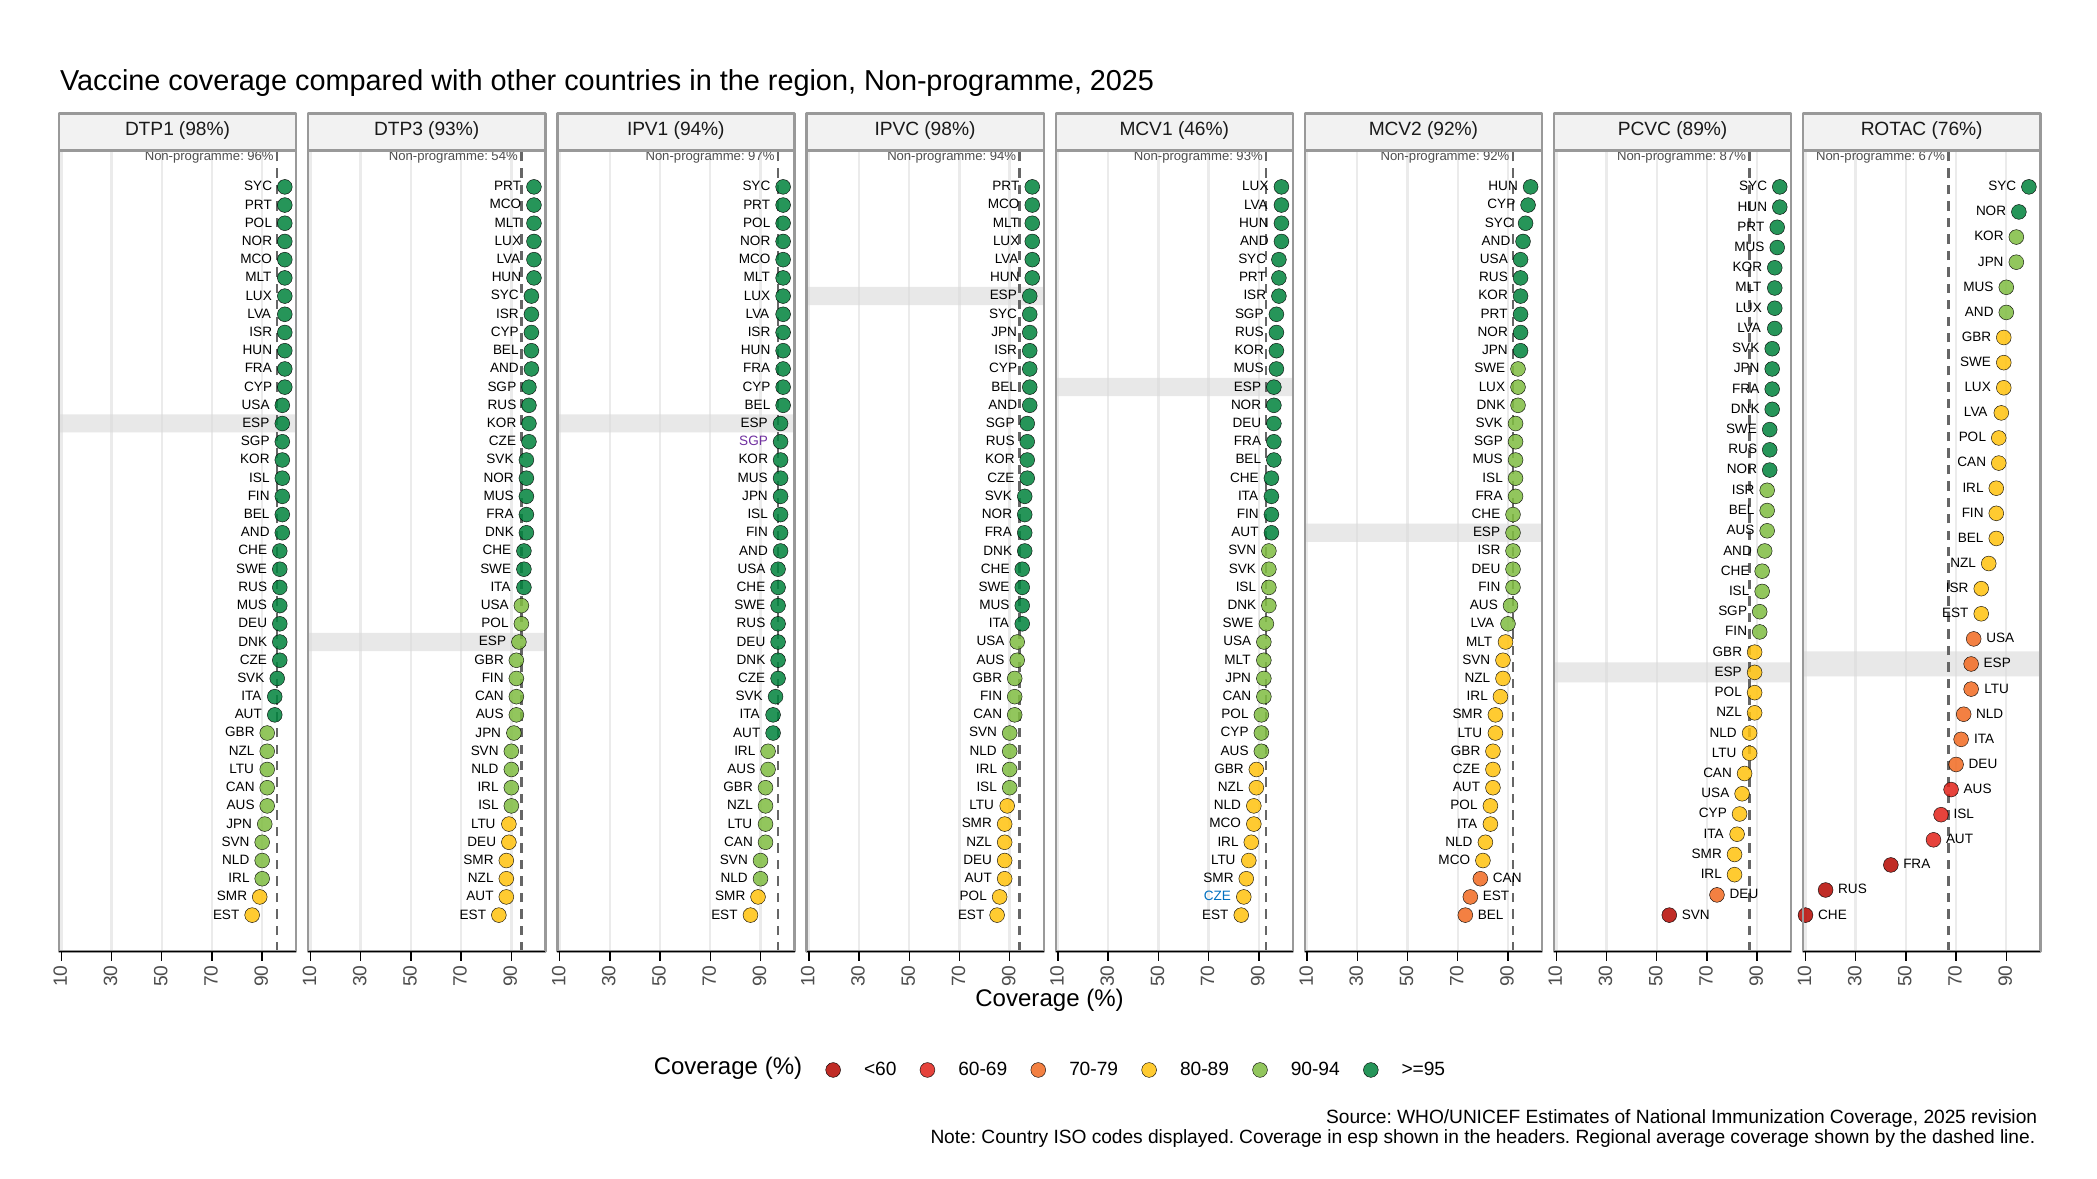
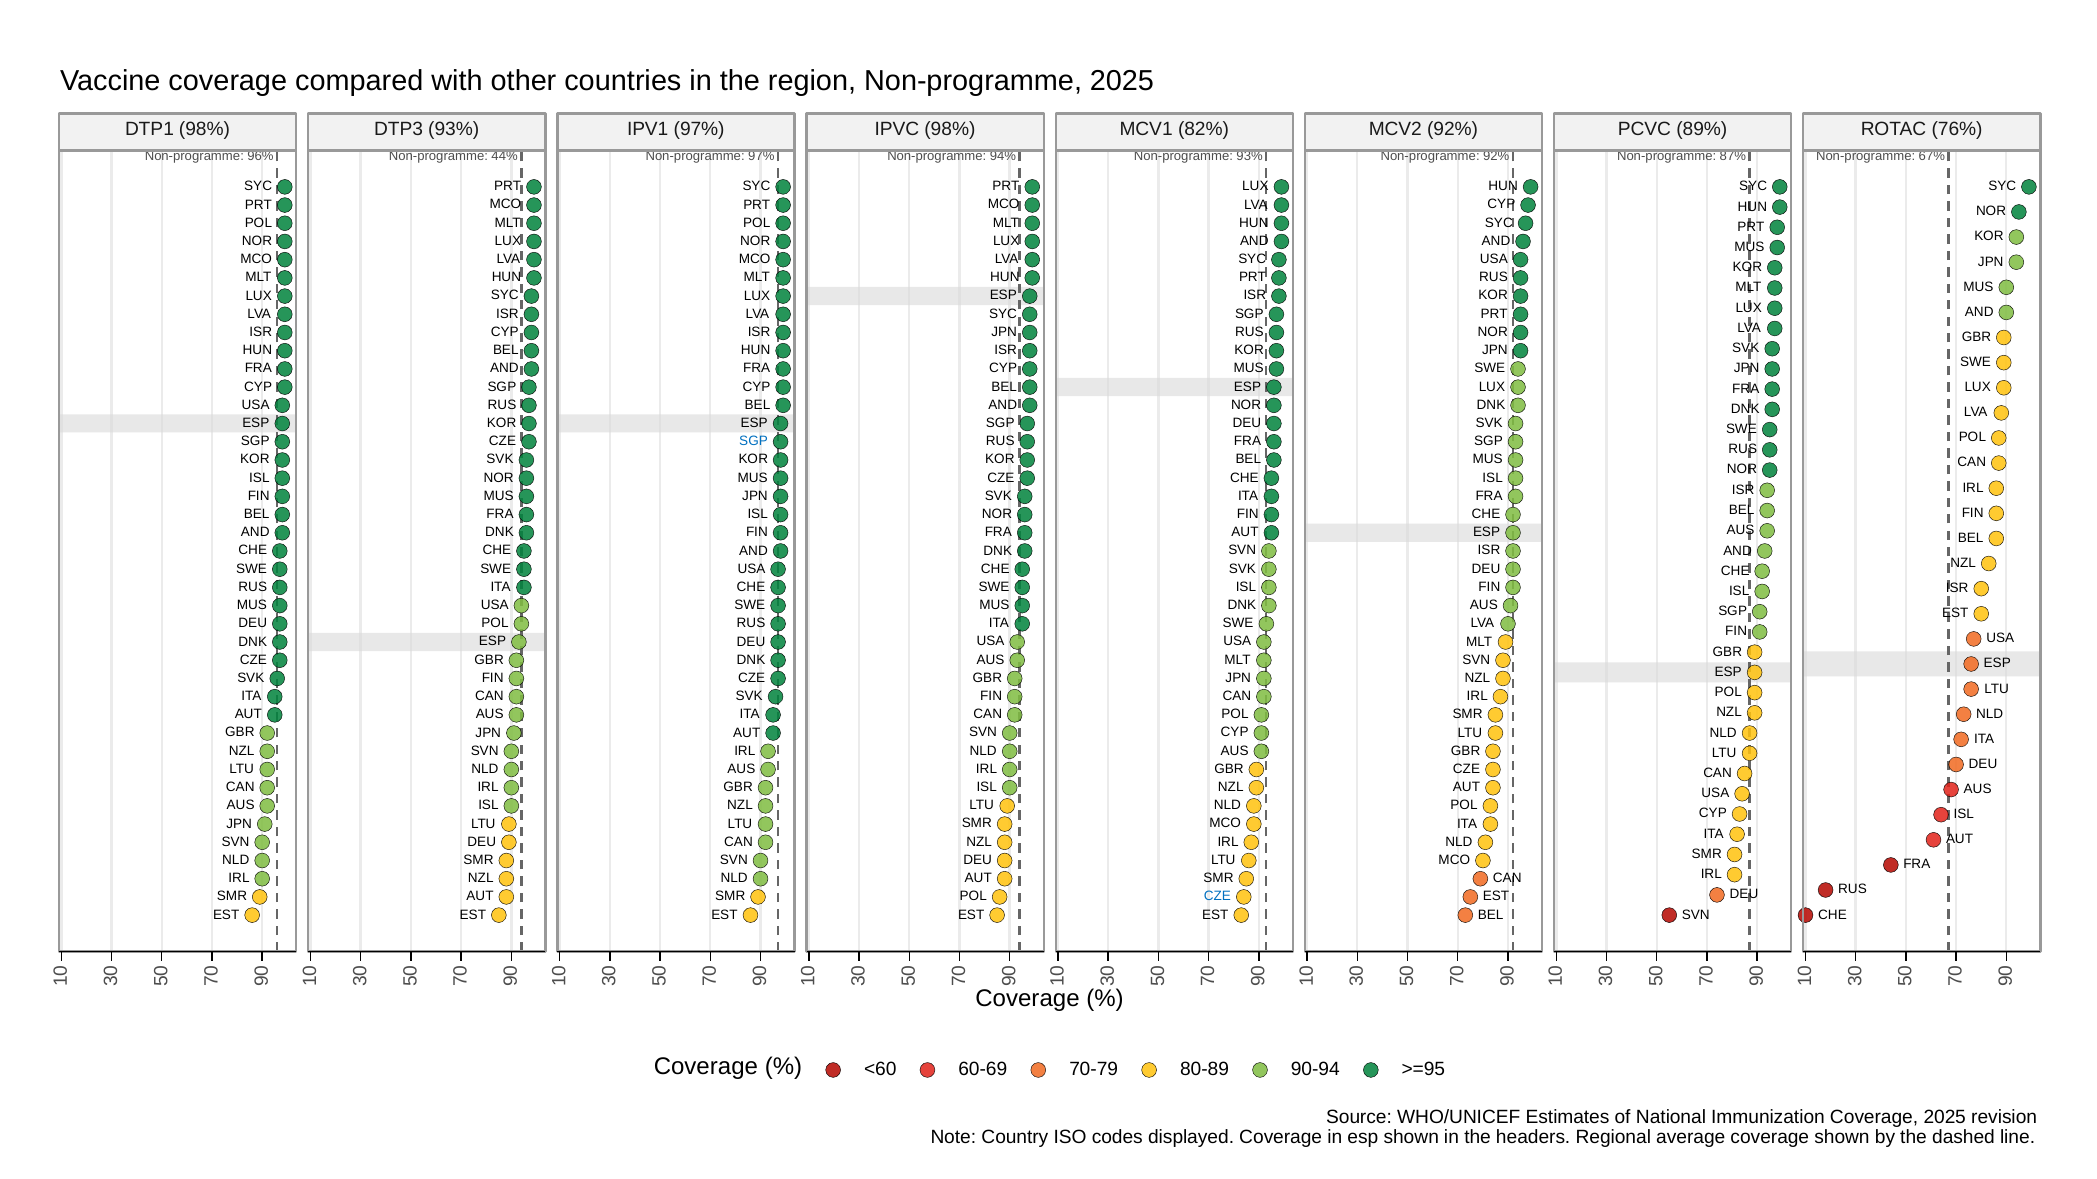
IPV1 94%: 94% -> 97% (699, 129)
46%: 46% -> 82% (1203, 129)
54%: 54% -> 44% (505, 156)
SGP colour: purple -> blue (754, 441)
